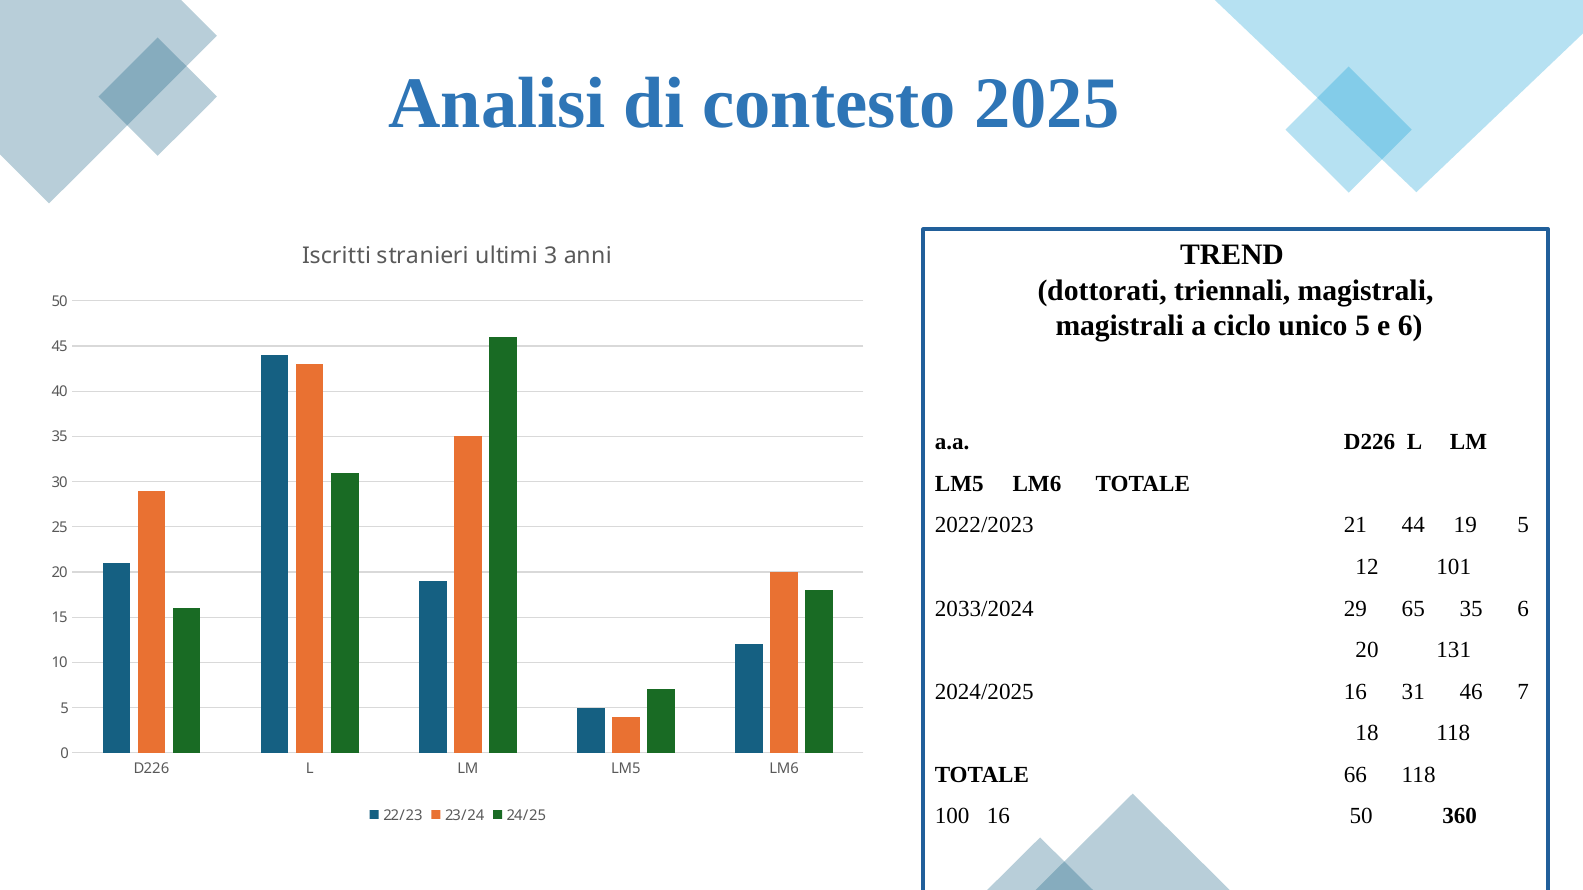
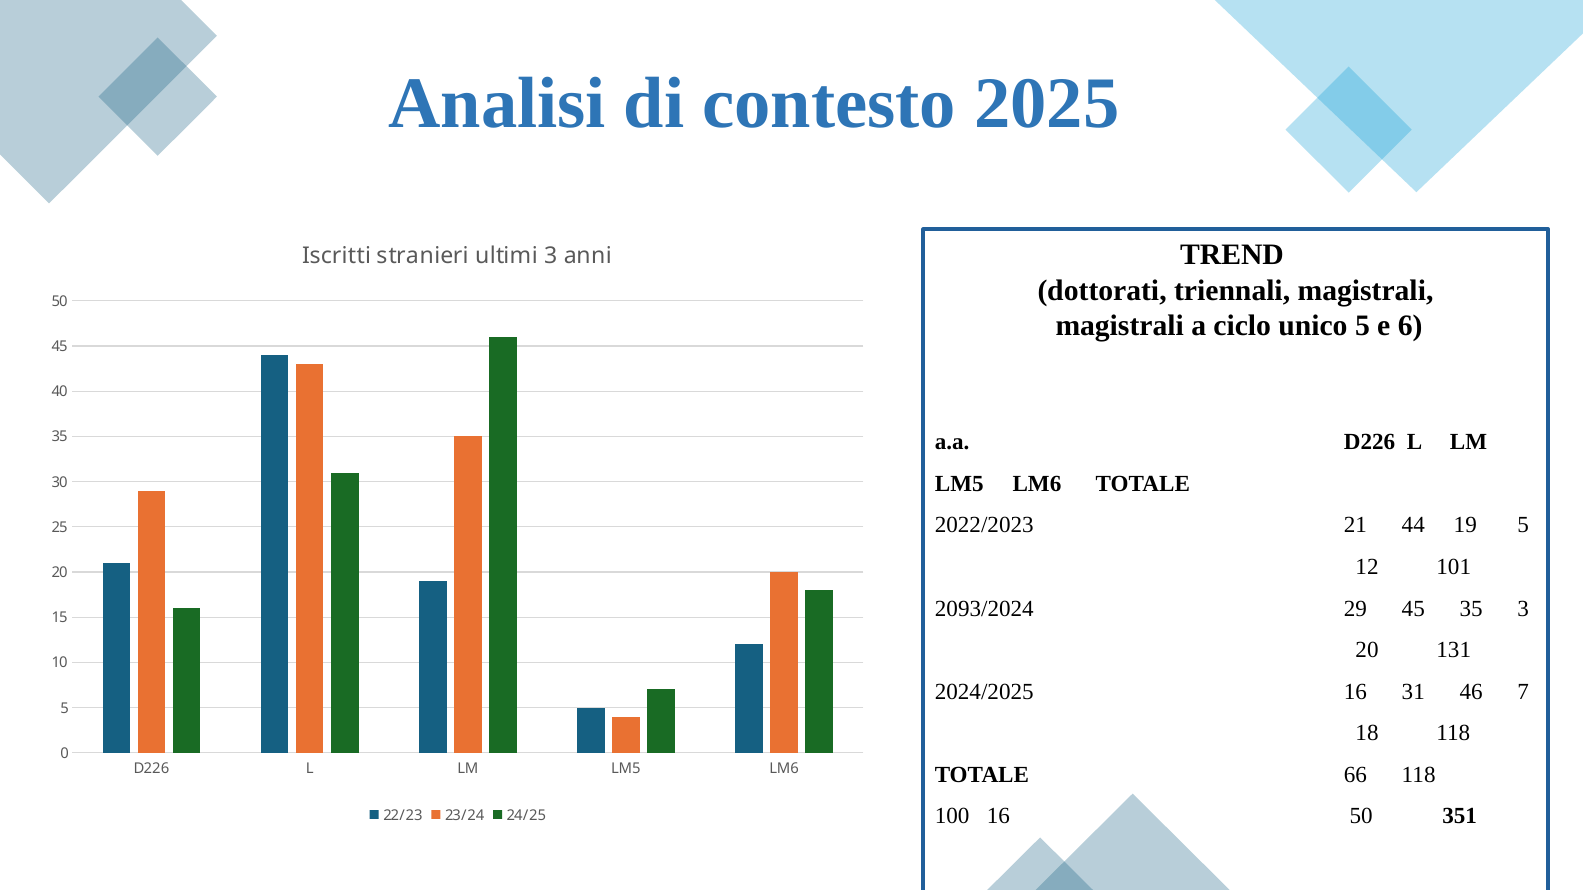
2033/2024: 2033/2024 -> 2093/2024 (984, 609)
29 65: 65 -> 45 (1413, 609)
35 6: 6 -> 3 (1523, 609)
360: 360 -> 351 (1460, 816)
